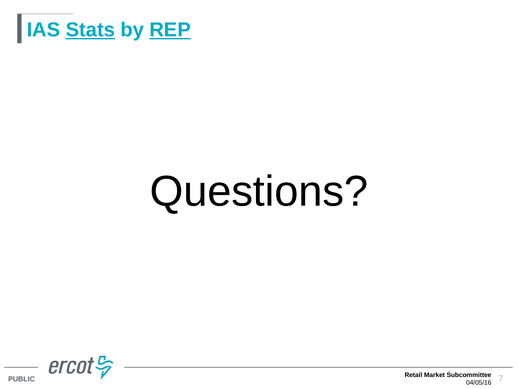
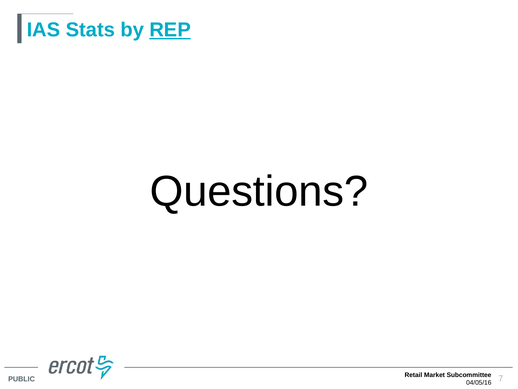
Stats underline: present -> none (90, 30)
